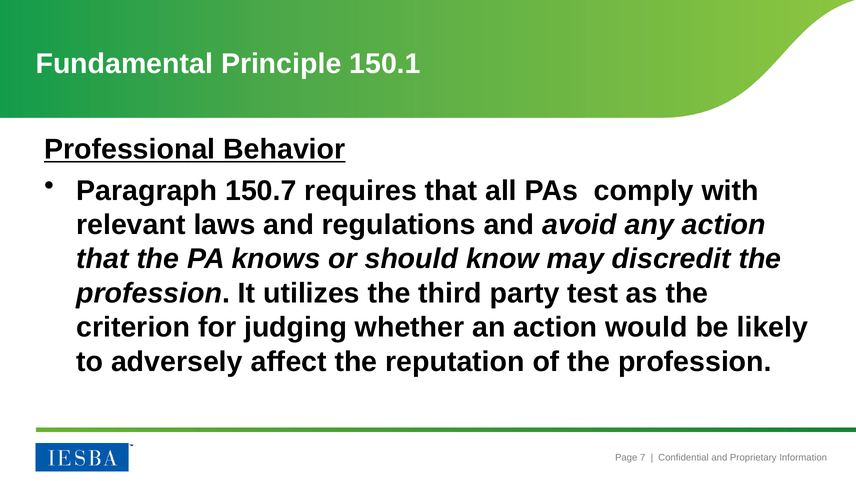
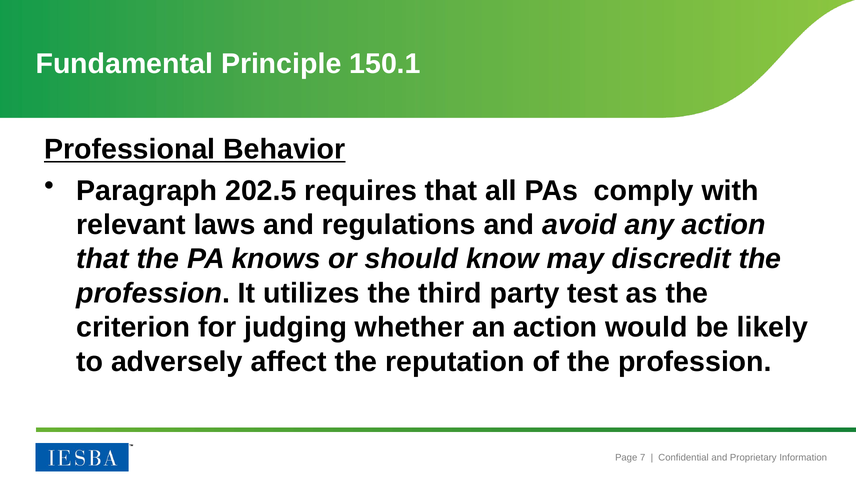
150.7: 150.7 -> 202.5 (261, 191)
